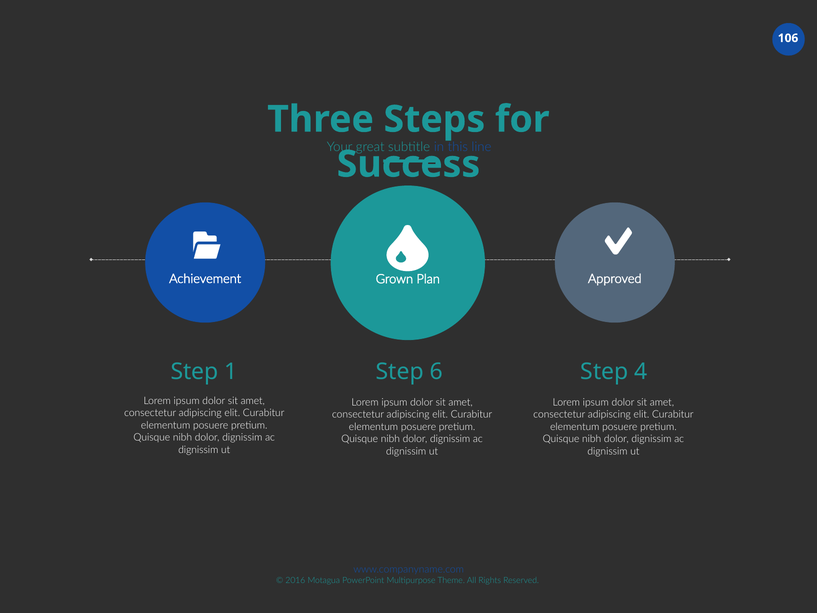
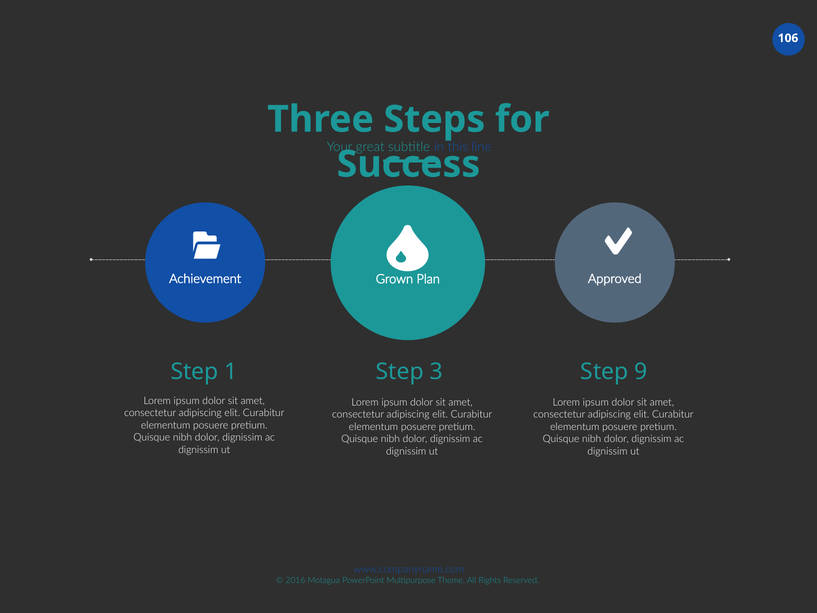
6: 6 -> 3 (436, 371)
4: 4 -> 9 (641, 371)
